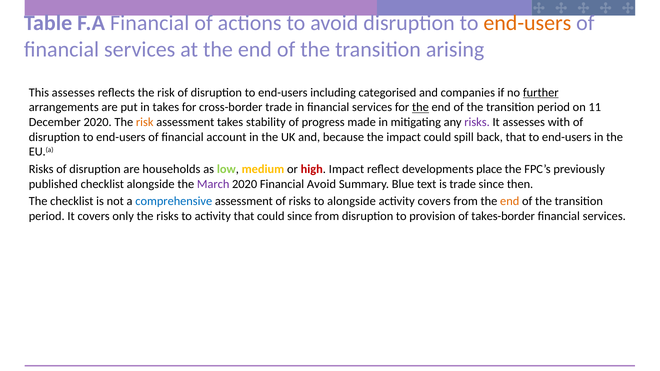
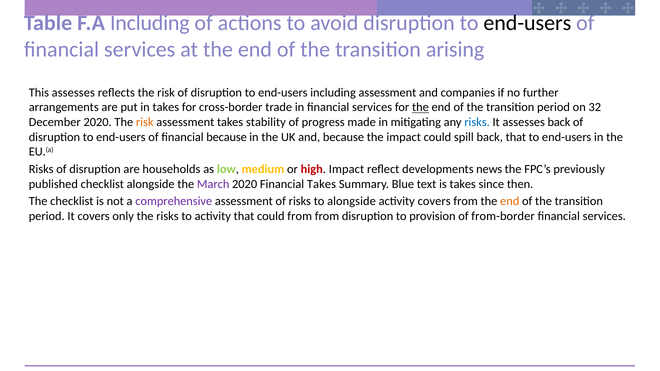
F.A Financial: Financial -> Including (150, 23)
end-users colour: orange -> black (527, 23)
including categorised: categorised -> assessment (387, 93)
further underline: present -> none (541, 93)
11: 11 -> 32 (595, 107)
risks colour: purple -> blue (477, 122)
assesses with: with -> back (559, 122)
financial account: account -> because (227, 137)
place: place -> news (489, 169)
Financial Avoid: Avoid -> Takes (321, 184)
is trade: trade -> takes (463, 184)
comprehensive colour: blue -> purple (174, 201)
could since: since -> from (300, 216)
takes-border: takes-border -> from-border (503, 216)
